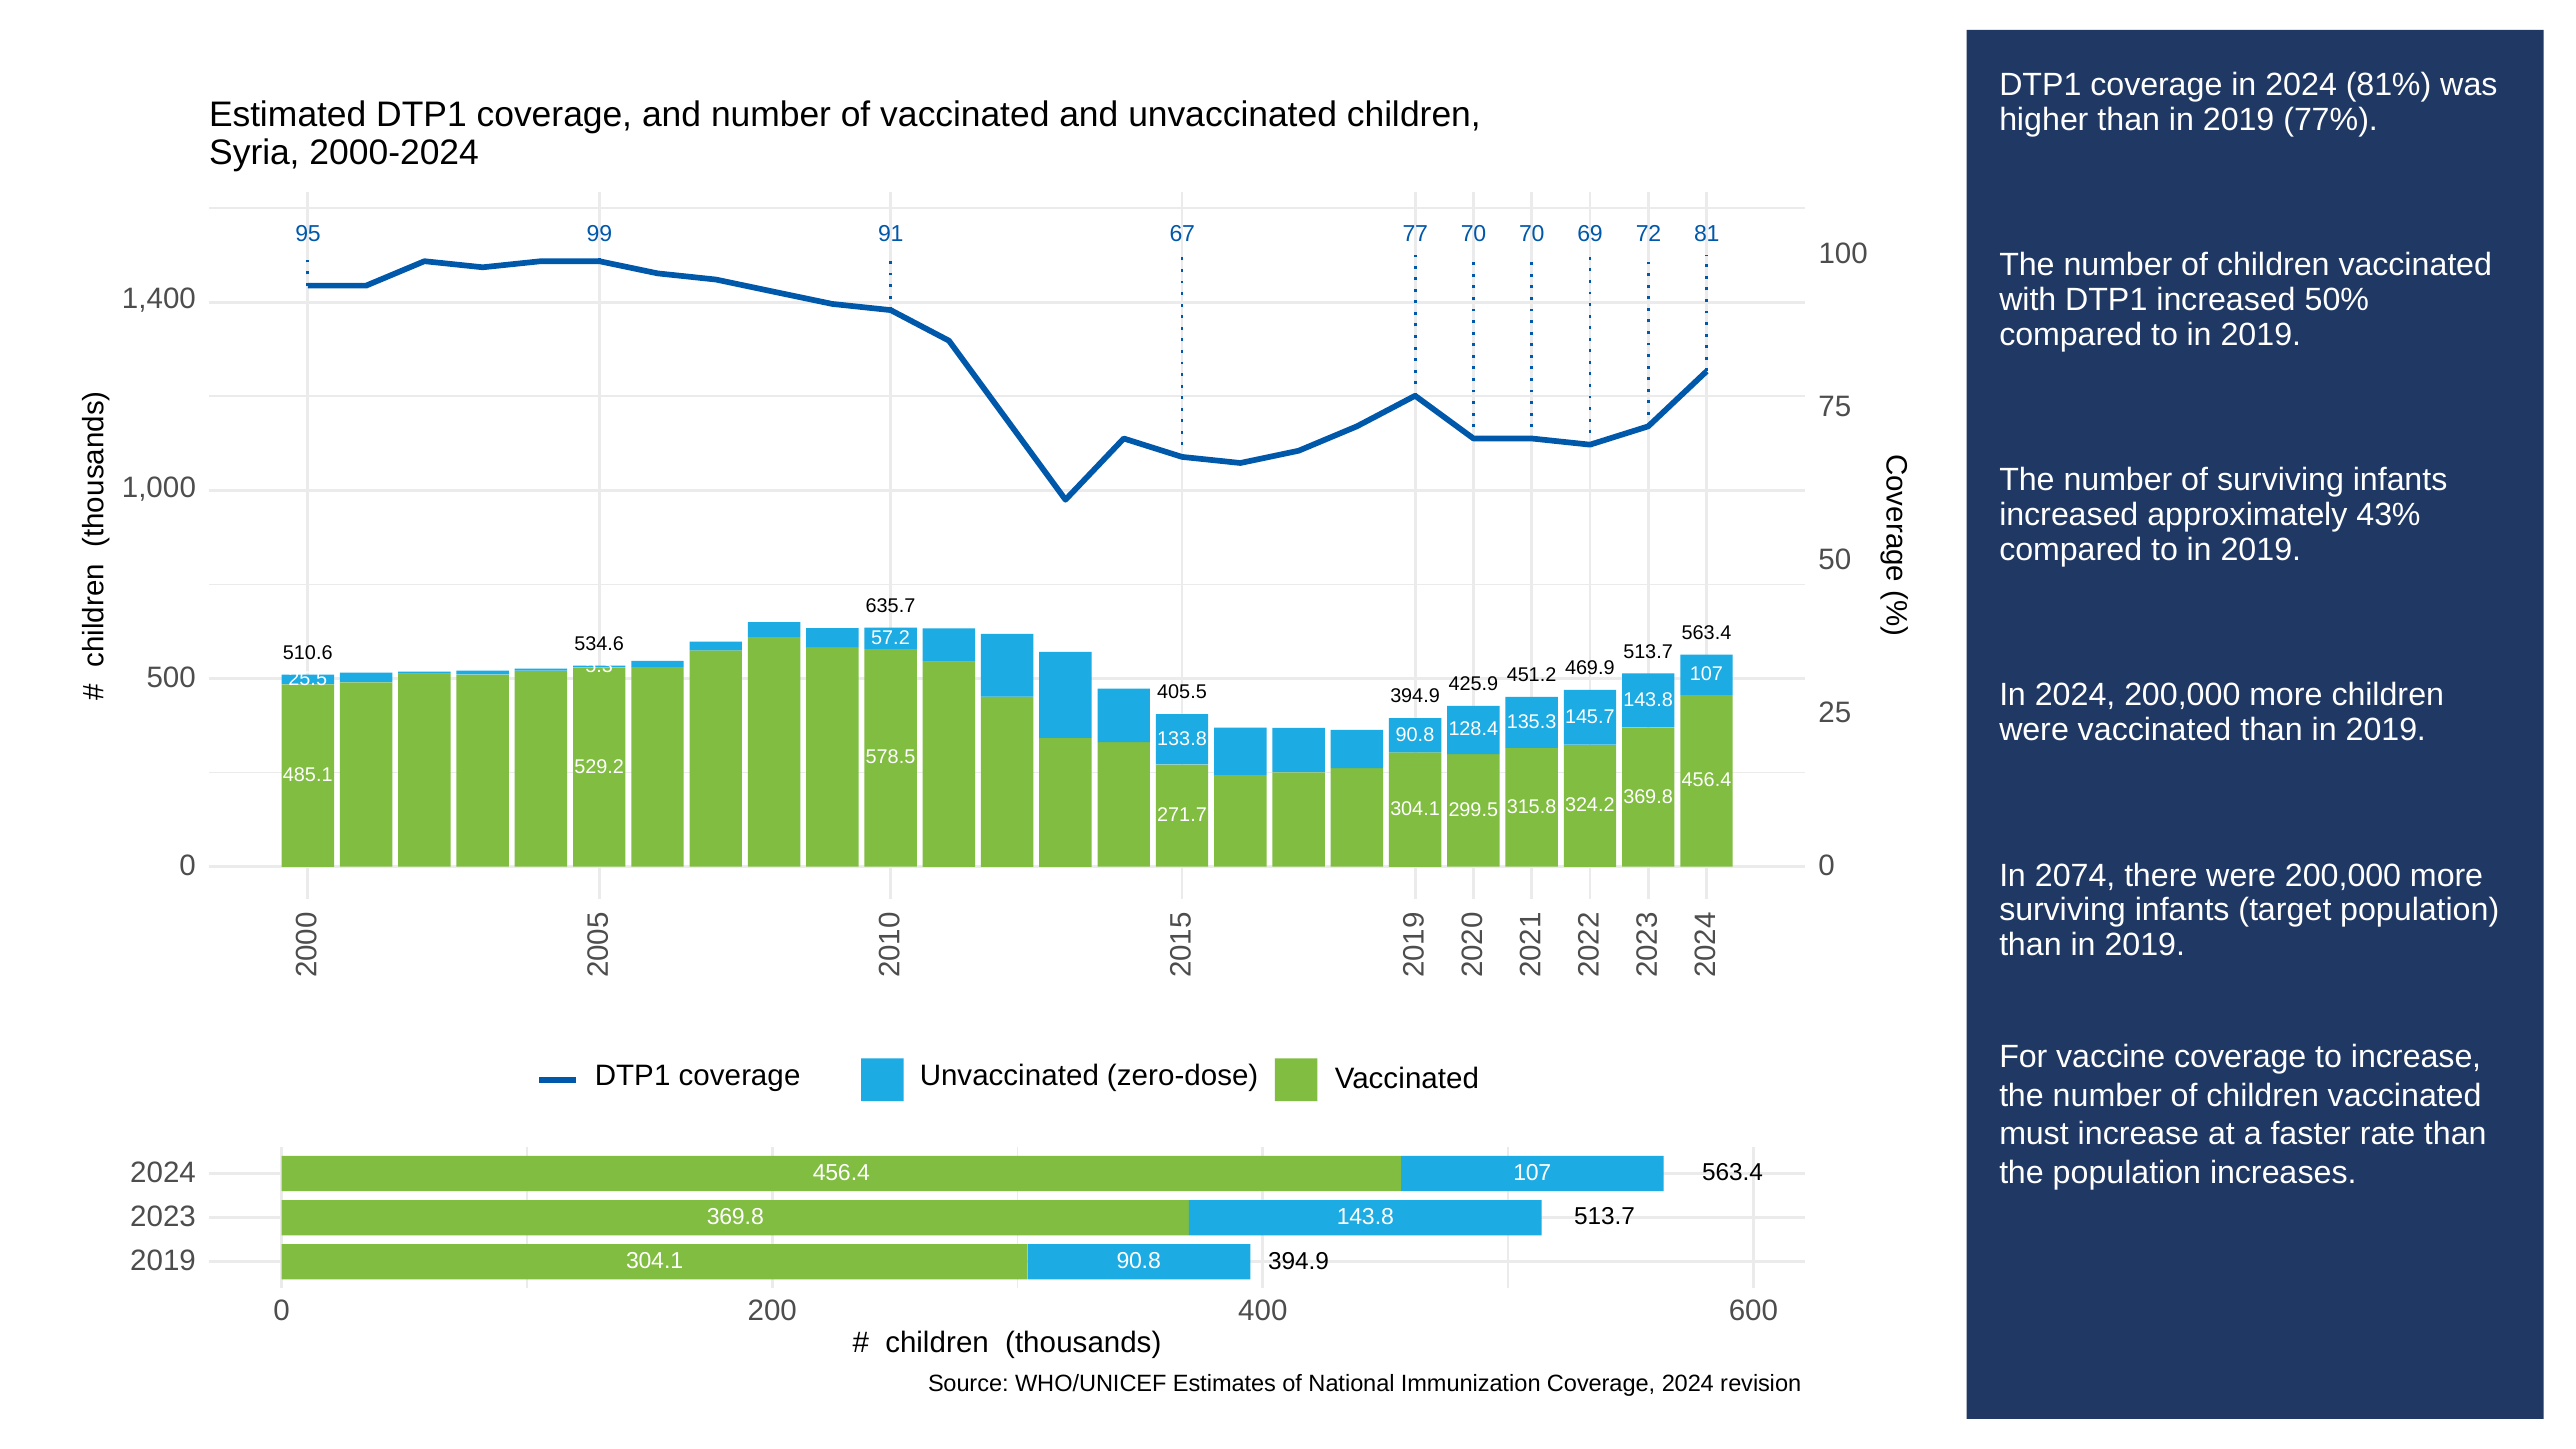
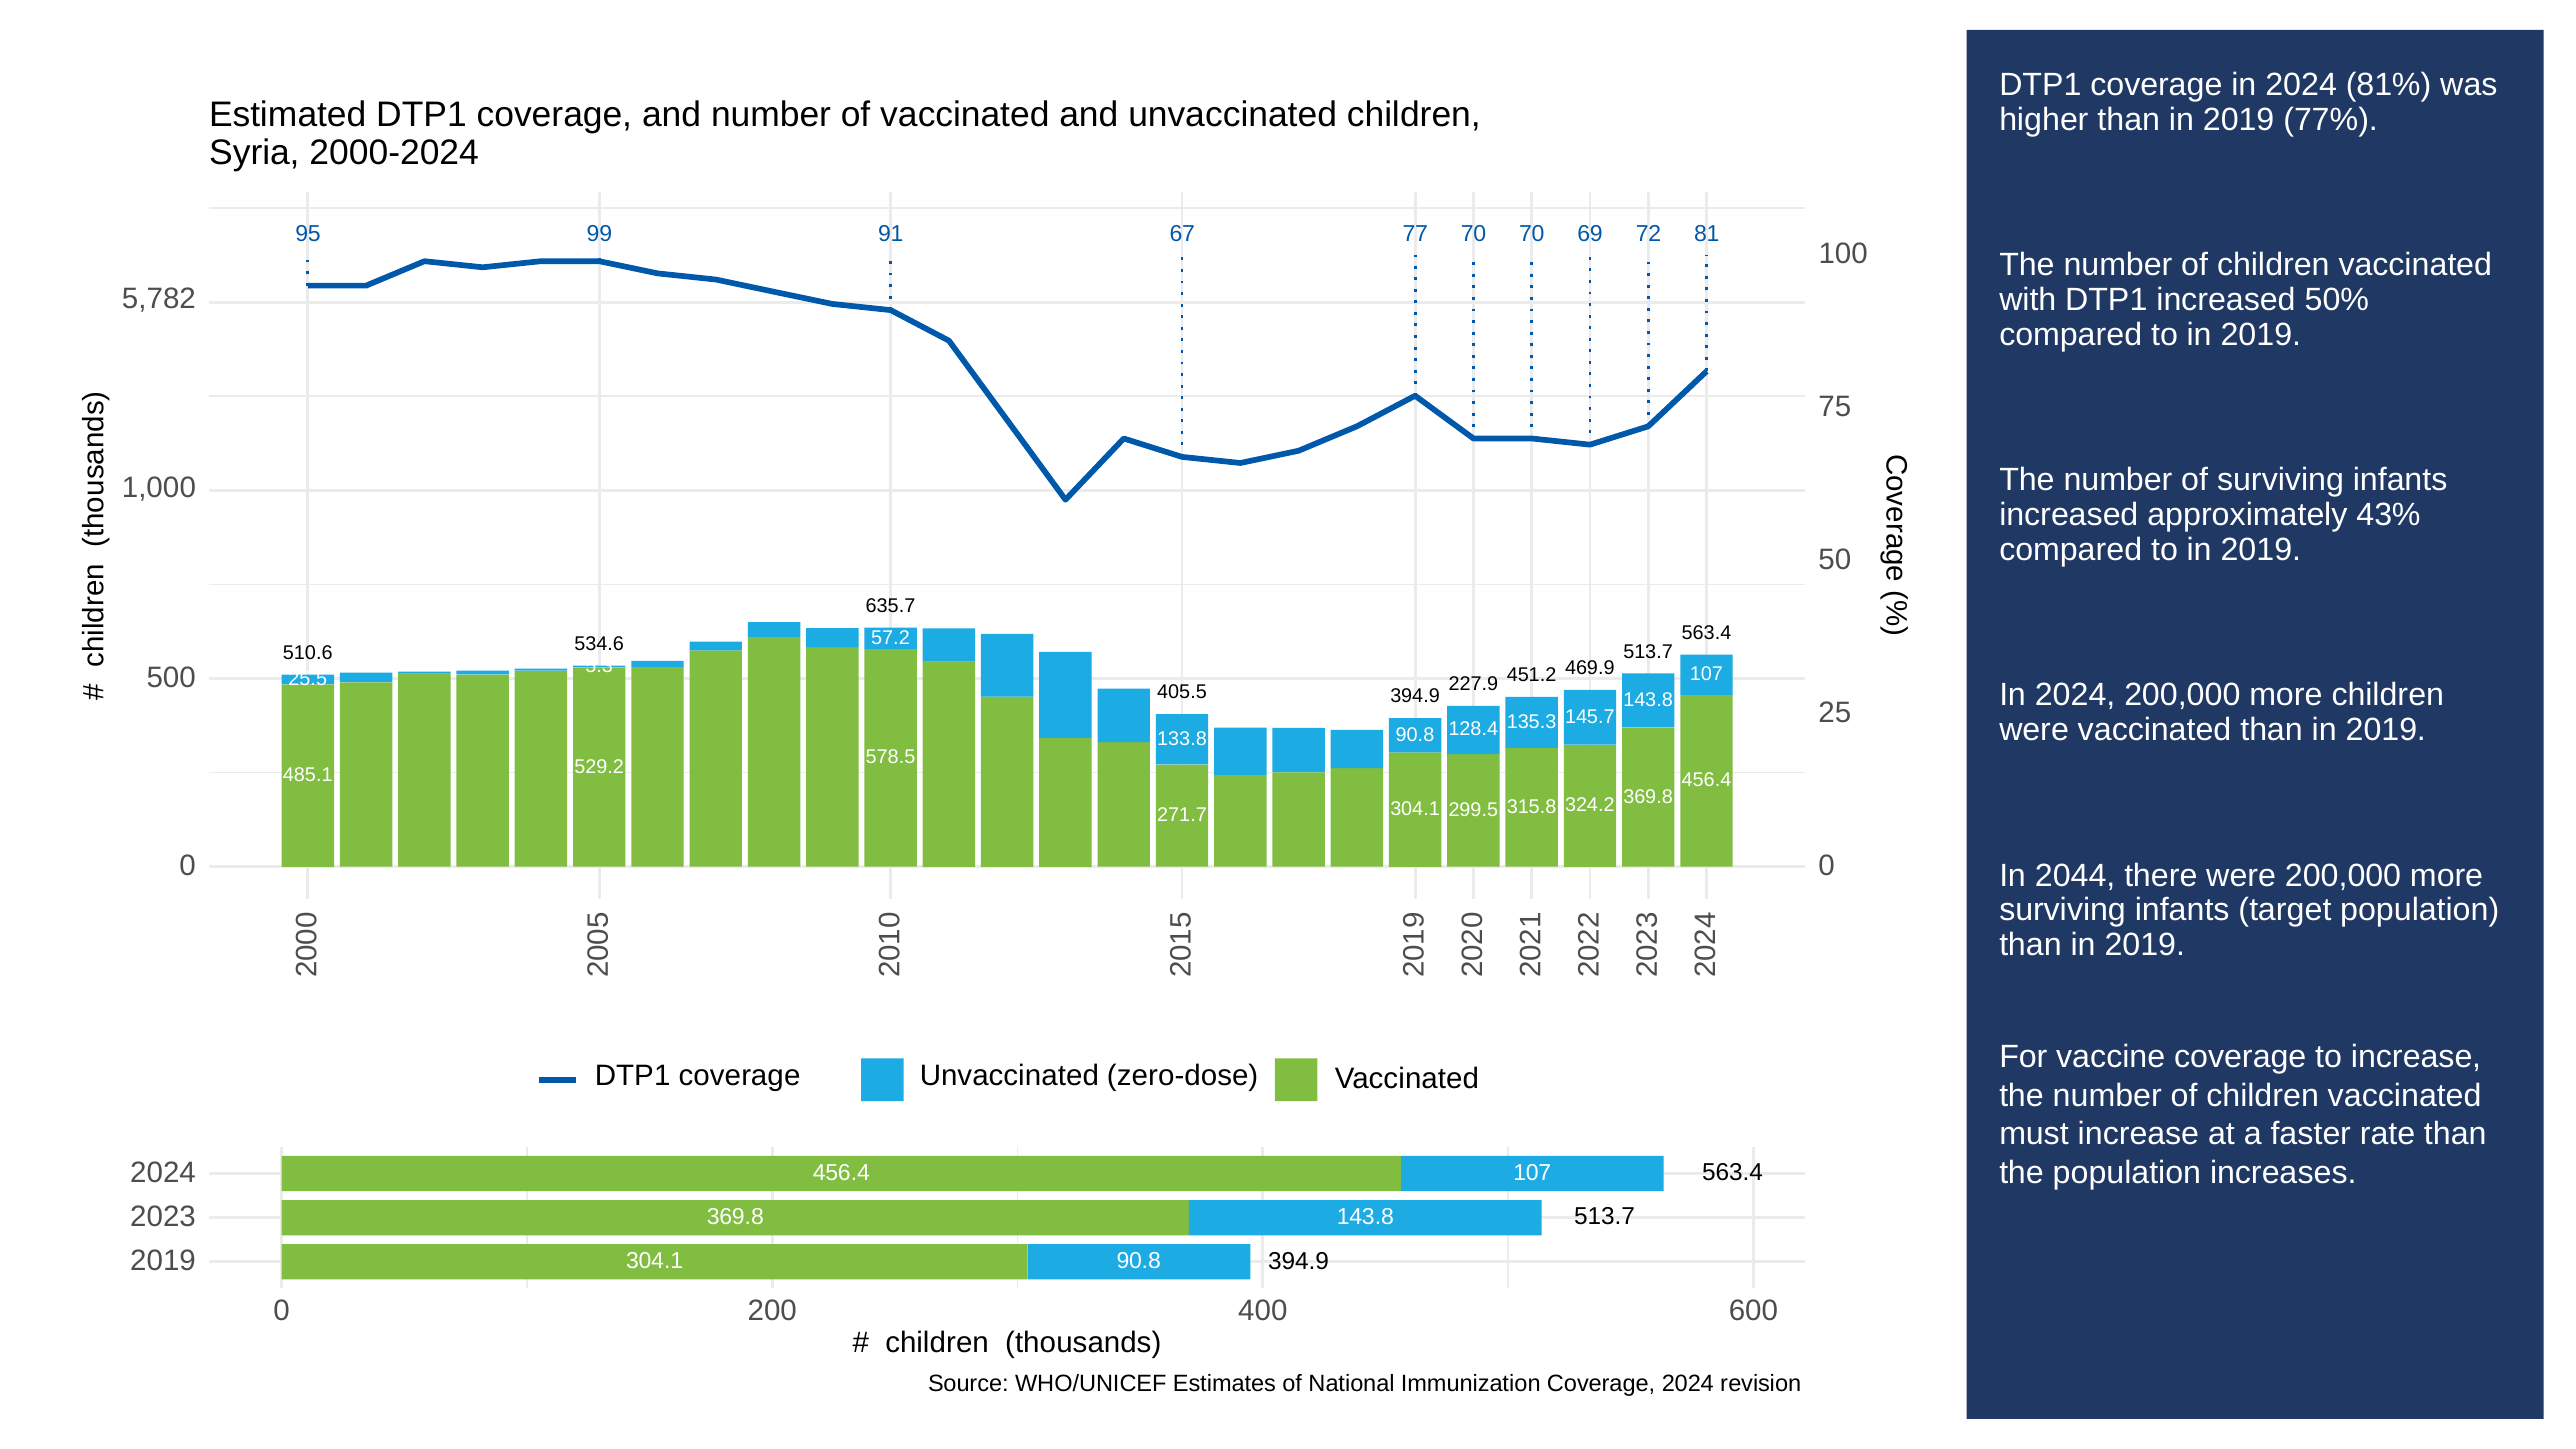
1,400: 1,400 -> 5,782 (159, 299)
425.9: 425.9 -> 227.9 (1473, 684)
2074: 2074 -> 2044 (2075, 876)
